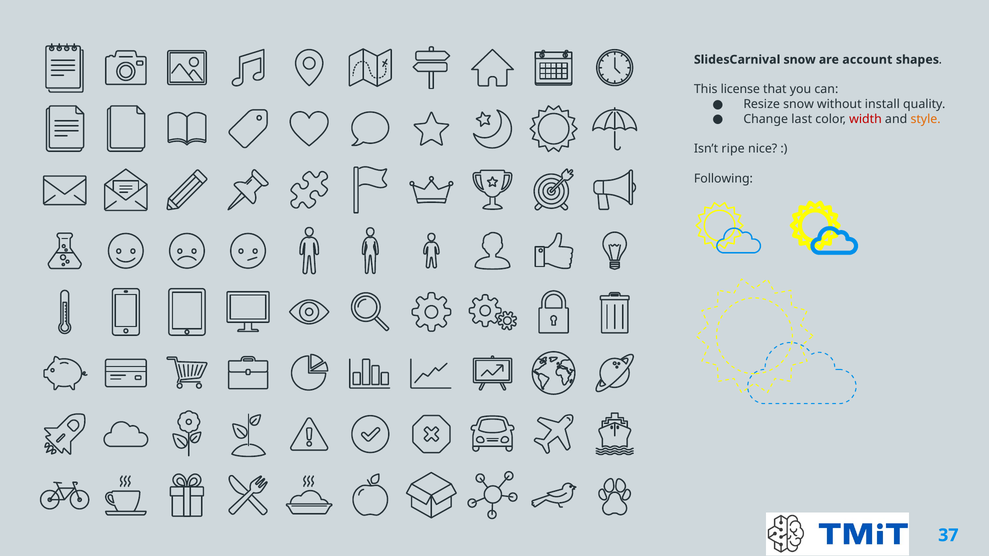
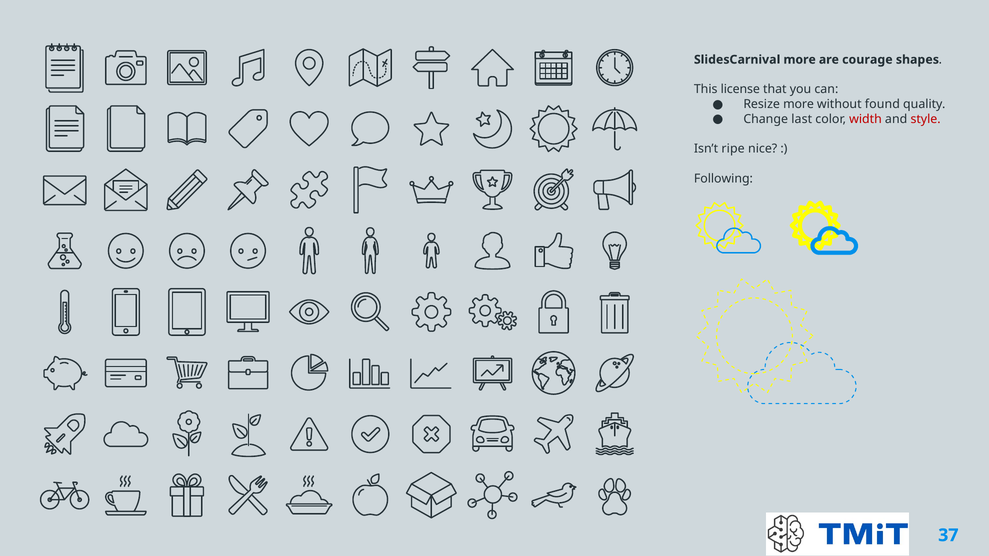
SlidesCarnival snow: snow -> more (800, 60)
account: account -> courage (867, 60)
Resize snow: snow -> more (799, 104)
install: install -> found (882, 104)
style colour: orange -> red (926, 119)
